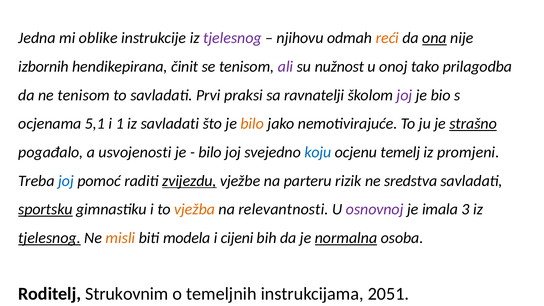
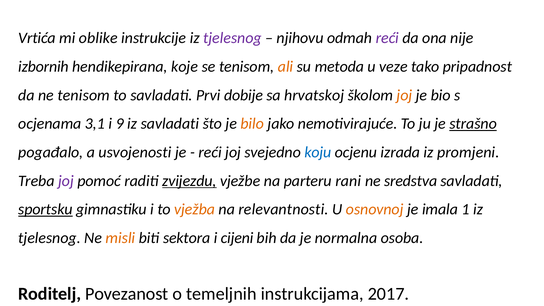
Jedna: Jedna -> Vrtića (37, 38)
reći colour: orange -> purple (387, 38)
ona underline: present -> none (435, 38)
činit: činit -> koje (185, 67)
ali colour: purple -> orange (286, 67)
nužnost: nužnost -> metoda (339, 67)
onoj: onoj -> veze (393, 67)
prilagodba: prilagodba -> pripadnost (477, 67)
praksi: praksi -> dobije (244, 95)
ravnatelji: ravnatelji -> hrvatskoj (314, 95)
joj colour: purple -> orange (404, 95)
5,1: 5,1 -> 3,1 (95, 124)
1: 1 -> 9 (120, 124)
bilo: bilo -> reći (210, 152)
temelj: temelj -> izrada (400, 152)
joj colour: blue -> purple (66, 181)
rizik: rizik -> rani (348, 181)
osnovnoj colour: purple -> orange (375, 209)
3: 3 -> 1 (466, 209)
tjelesnog underline: present -> none (50, 238)
modela: modela -> sektora (187, 238)
normalna underline: present -> none (346, 238)
Strukovnim: Strukovnim -> Povezanost (127, 294)
2051: 2051 -> 2017 (388, 294)
